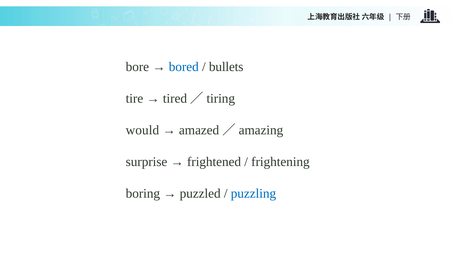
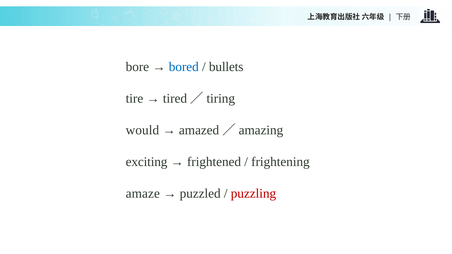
surprise: surprise -> exciting (147, 162)
boring: boring -> amaze (143, 194)
puzzling colour: blue -> red (253, 194)
